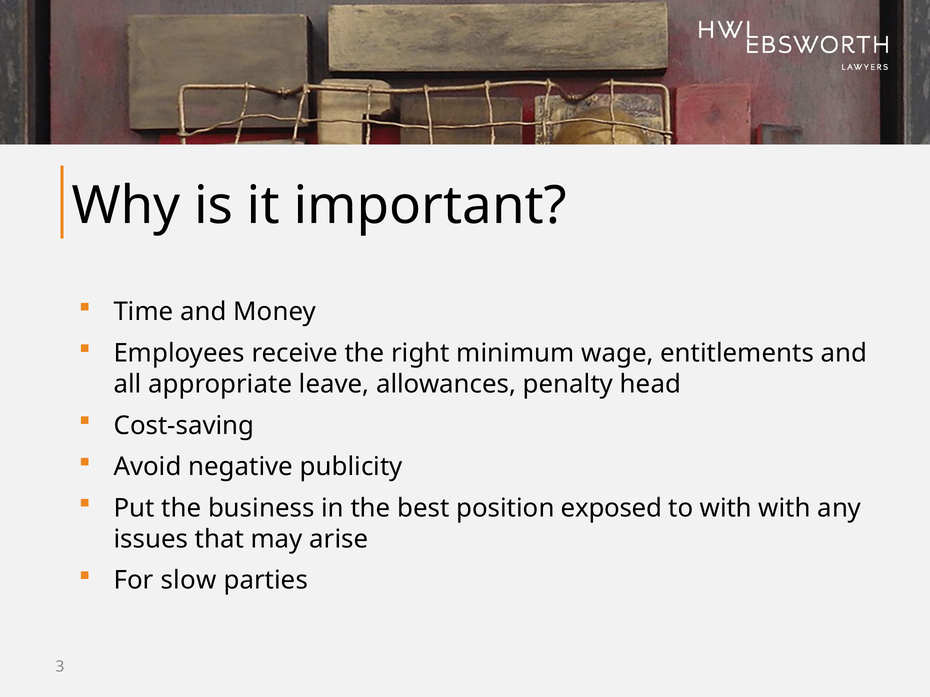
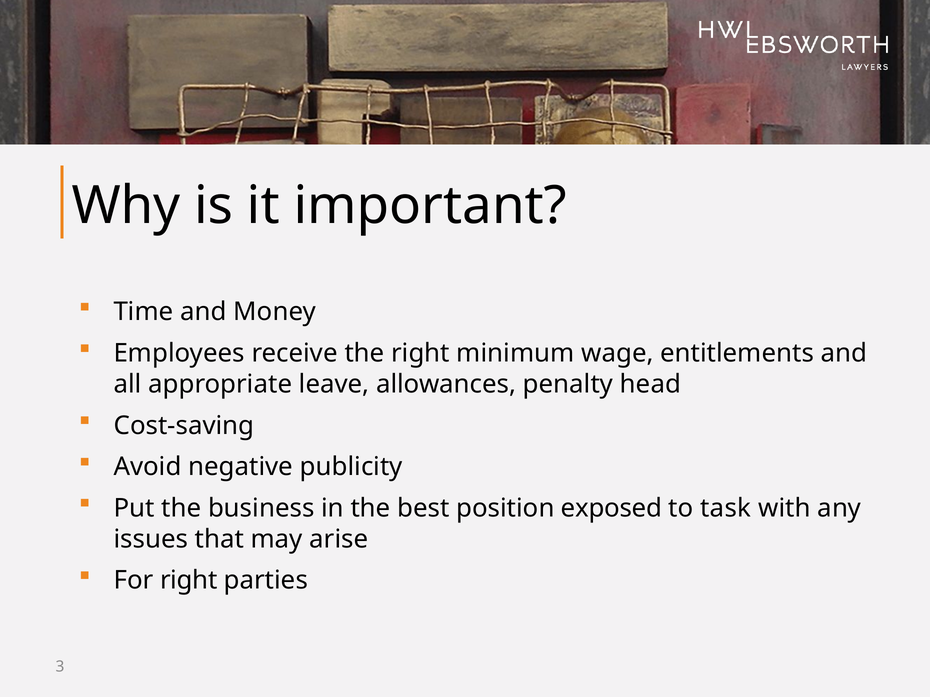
to with: with -> task (726, 508)
For slow: slow -> right (189, 581)
